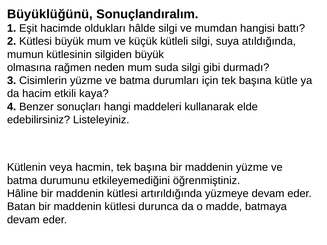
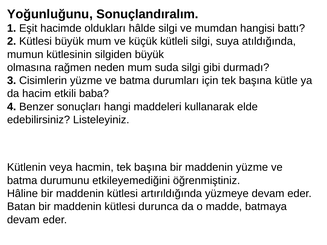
Büyüklüğünü: Büyüklüğünü -> Yoğunluğunu (50, 14)
kaya: kaya -> baba (94, 94)
